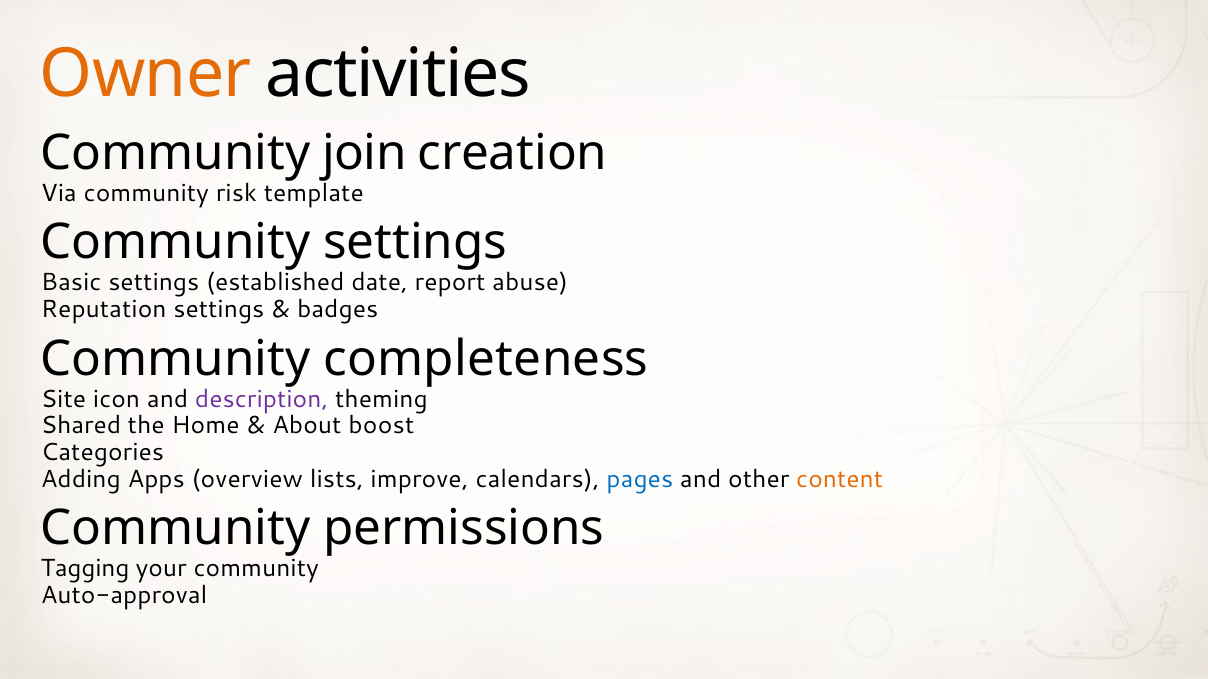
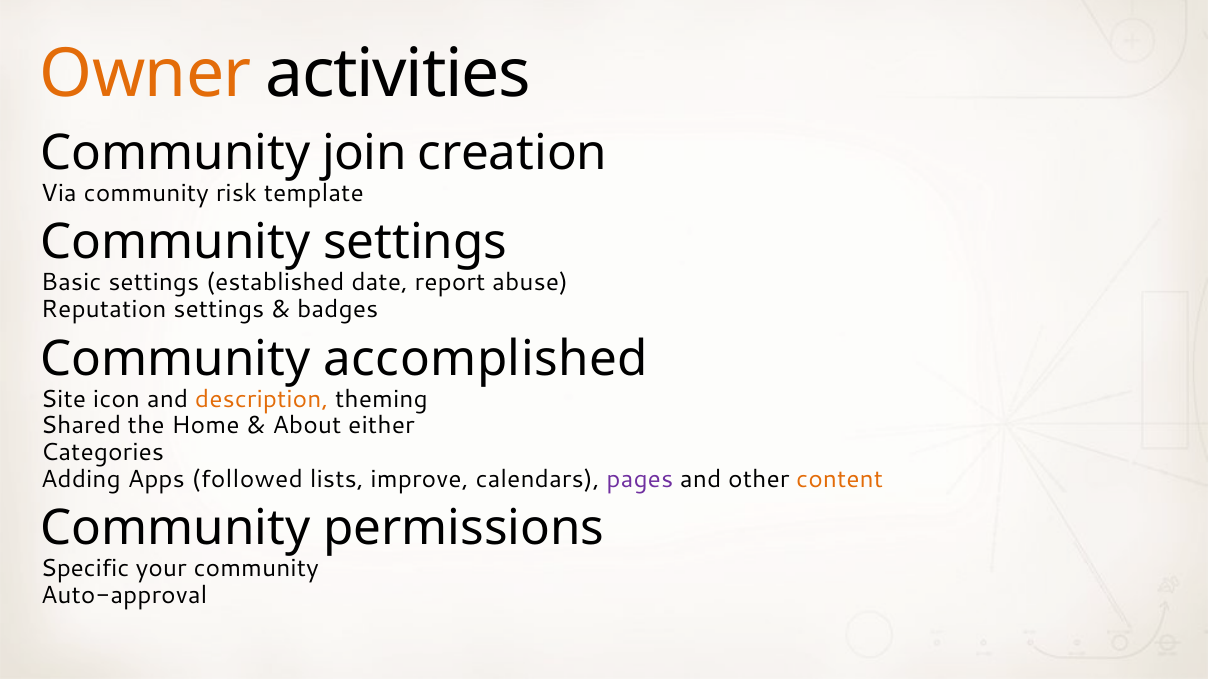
completeness: completeness -> accomplished (486, 359)
description colour: purple -> orange (262, 399)
boost: boost -> either (381, 426)
overview: overview -> followed (247, 479)
pages colour: blue -> purple (640, 479)
Tagging: Tagging -> Specific (85, 569)
